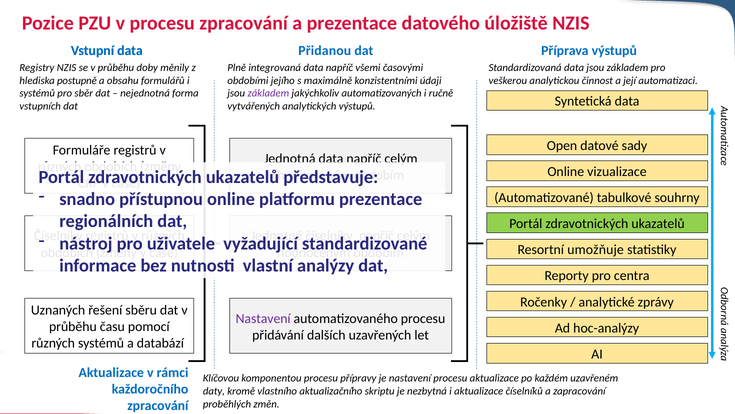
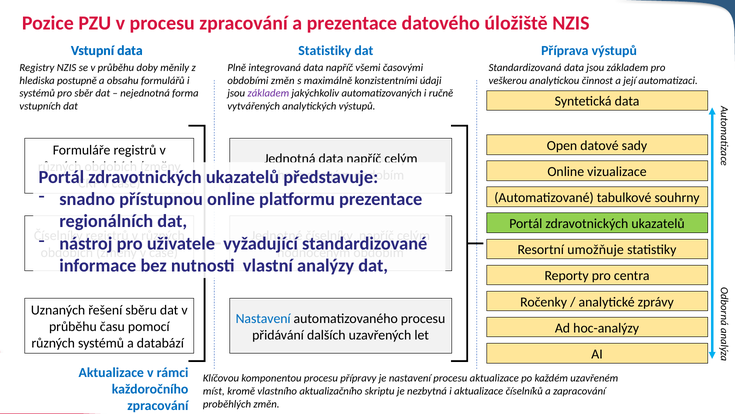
Přidanou: Přidanou -> Statistiky (325, 51)
obdobími jejího: jejího -> změn (283, 80)
Nastavení colour: purple -> blue (263, 318)
daty: daty -> míst (214, 391)
